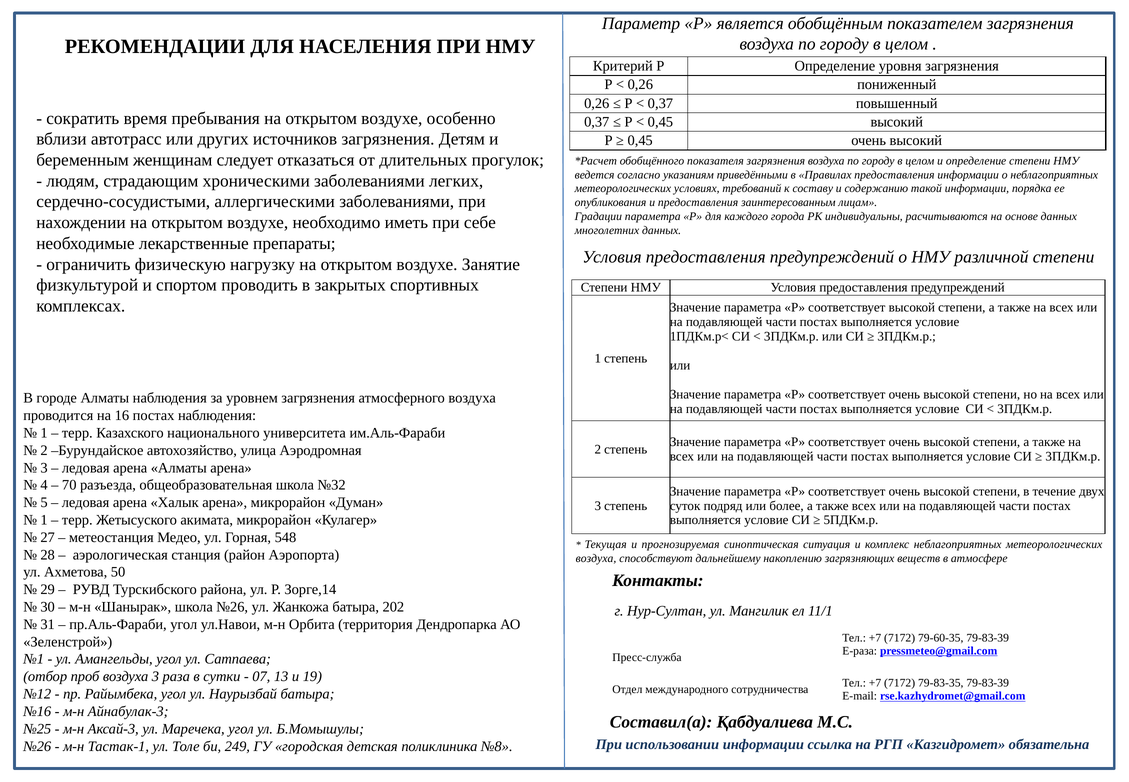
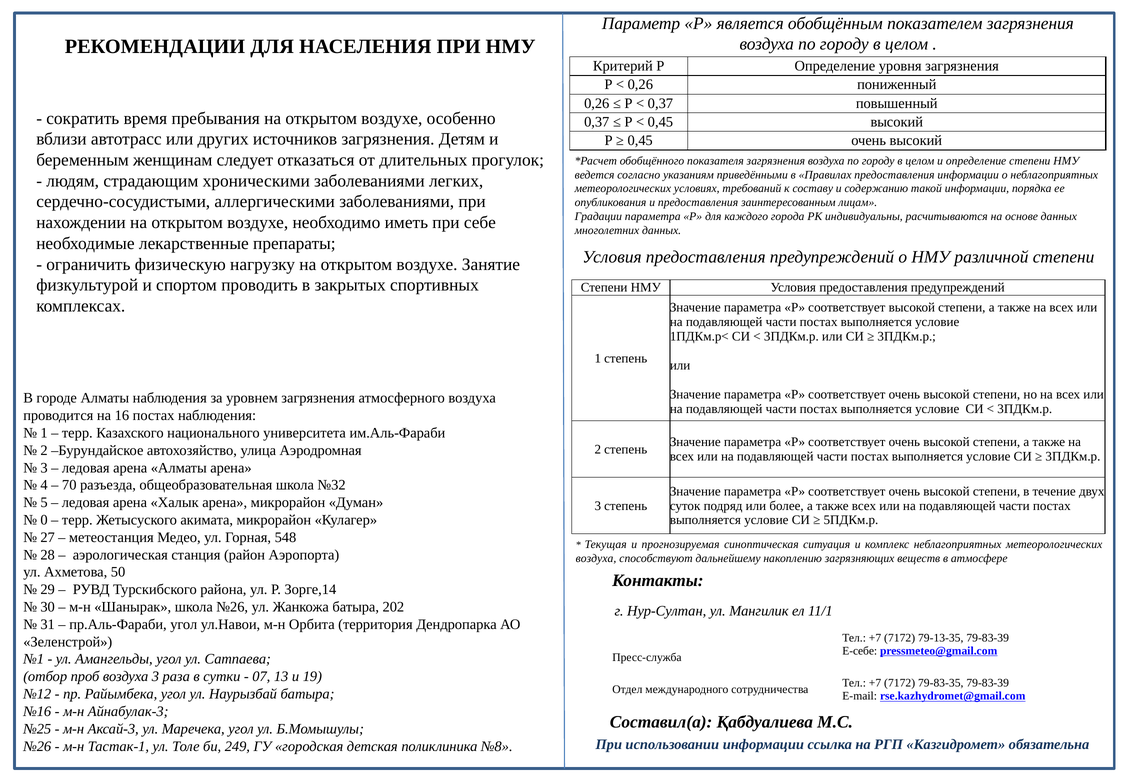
1: 1 -> 0 (44, 520)
79-60-35: 79-60-35 -> 79-13-35 (941, 638)
E-раза: E-раза -> E-себе (860, 650)
